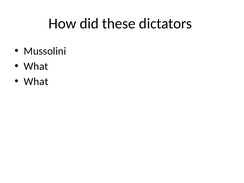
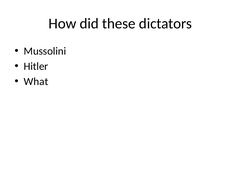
What: What -> Hitler (36, 66)
